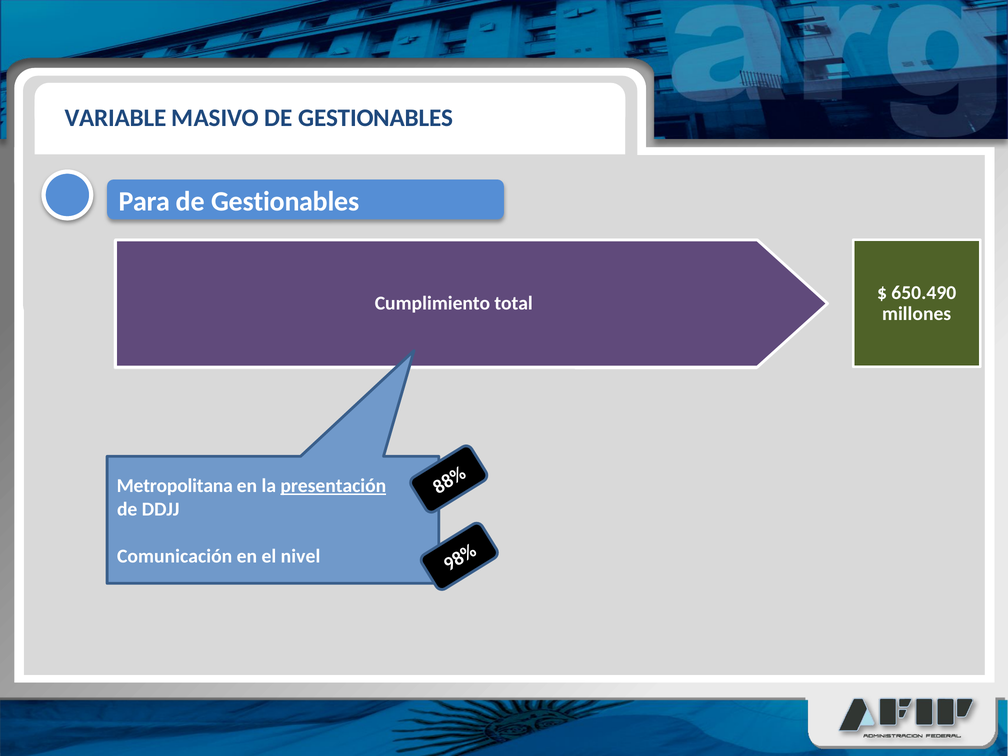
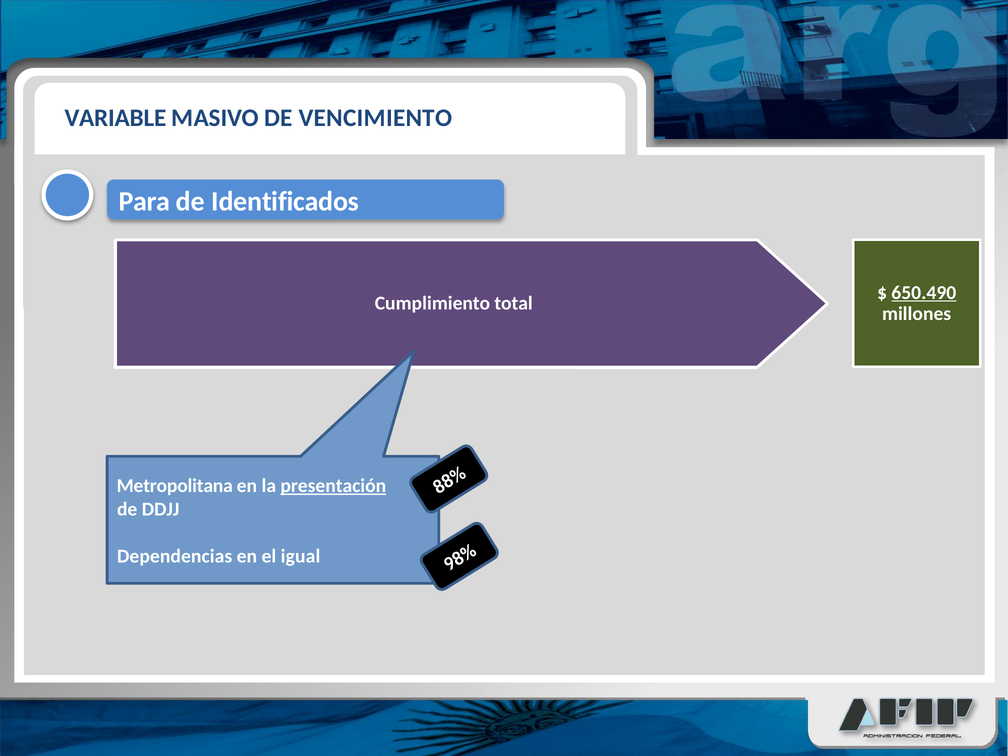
MASIVO DE GESTIONABLES: GESTIONABLES -> VENCIMIENTO (376, 118)
Gestionables: Gestionables -> Identificados (285, 201)
650.490 underline: none -> present (924, 293)
Comunicación: Comunicación -> Dependencias (175, 557)
nivel: nivel -> igual (301, 557)
